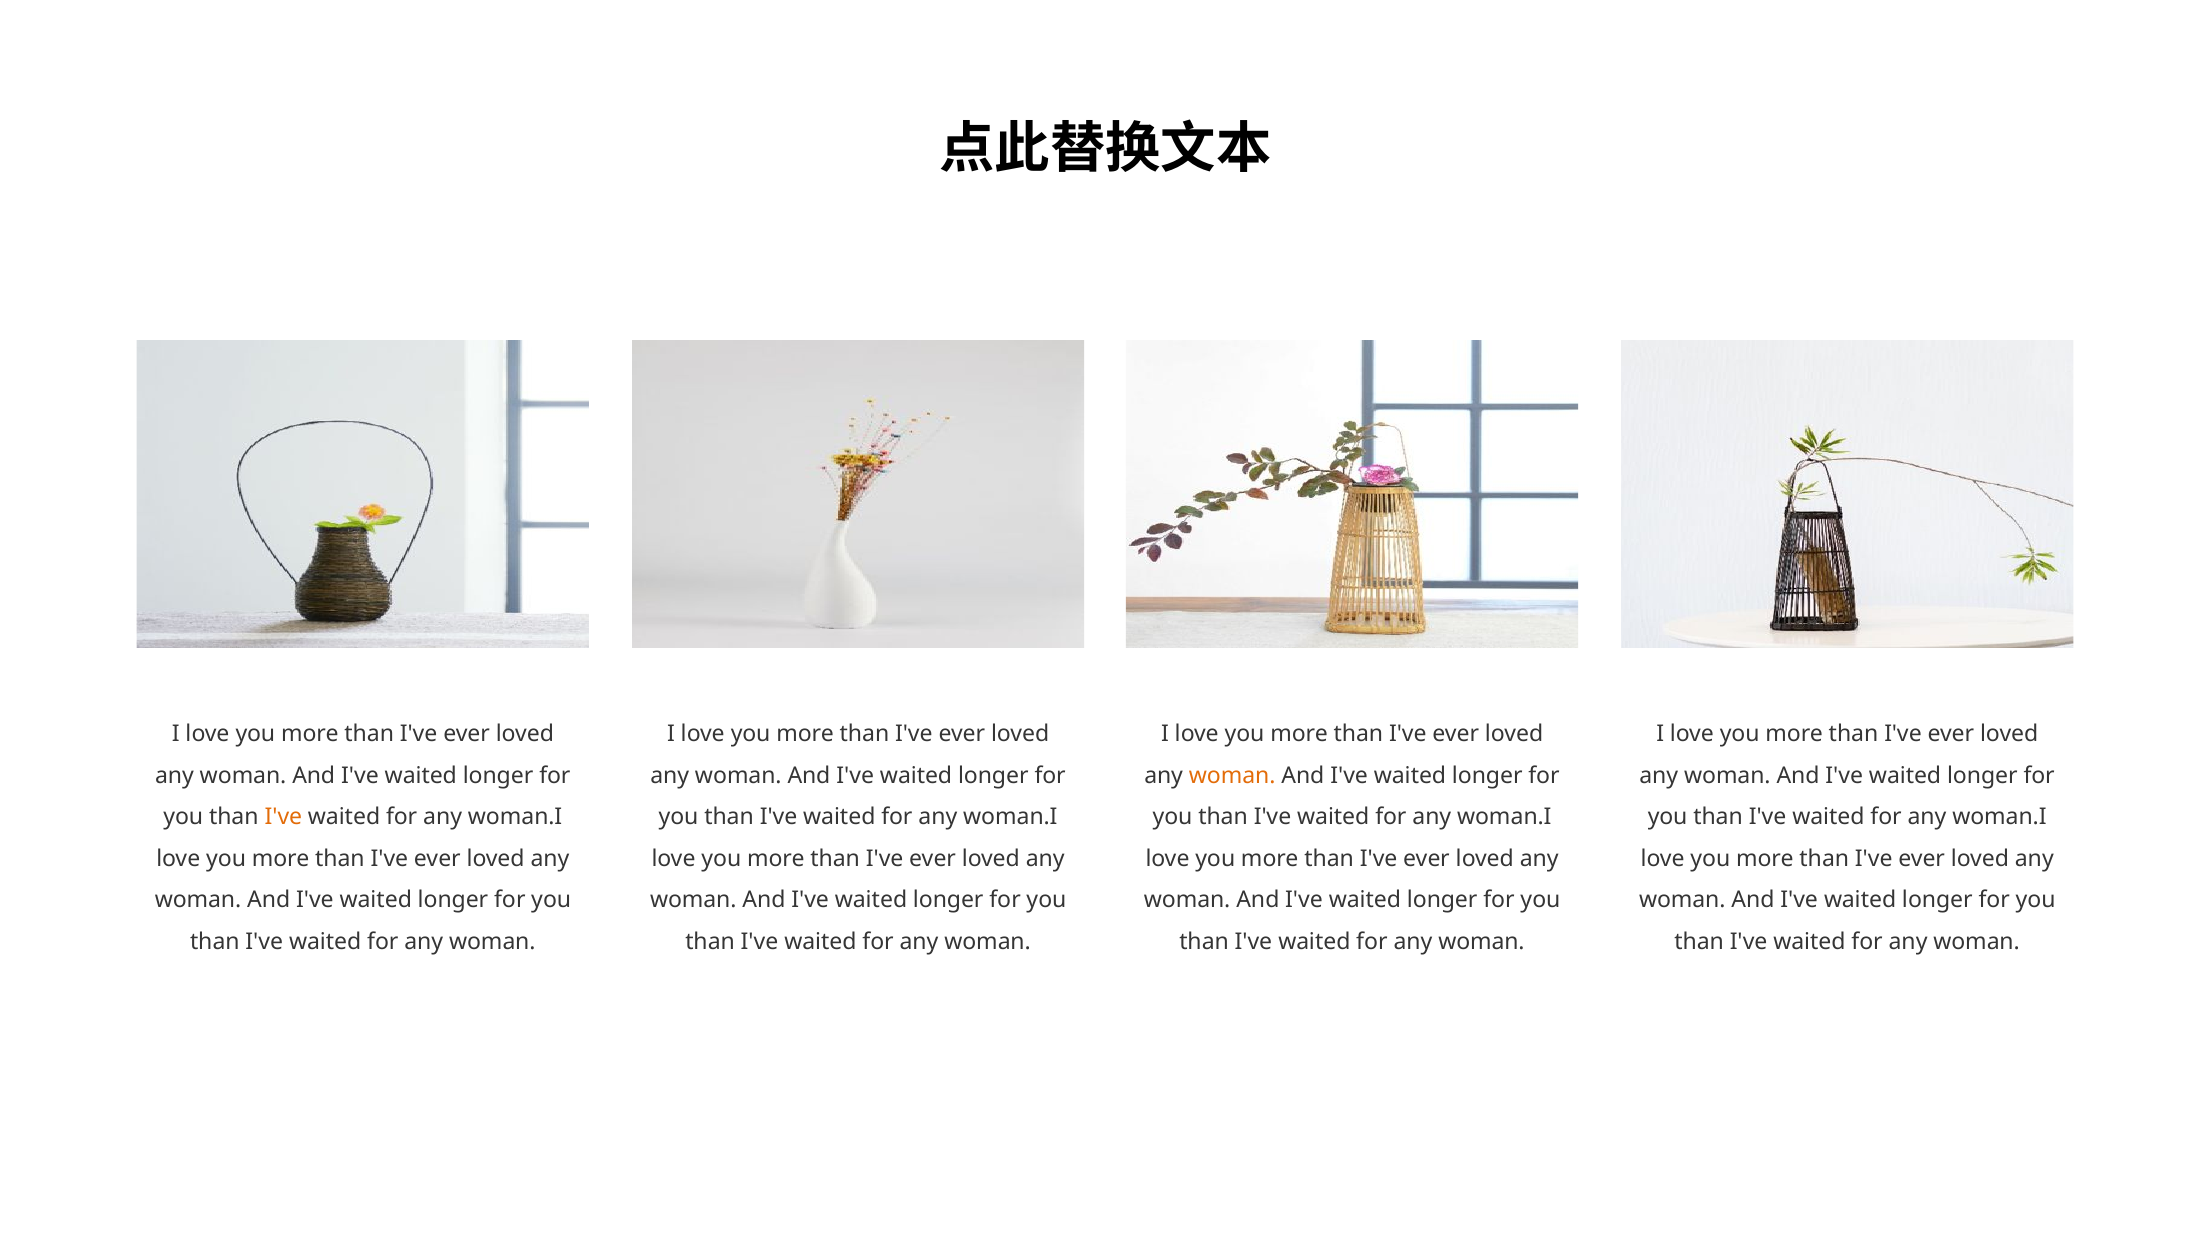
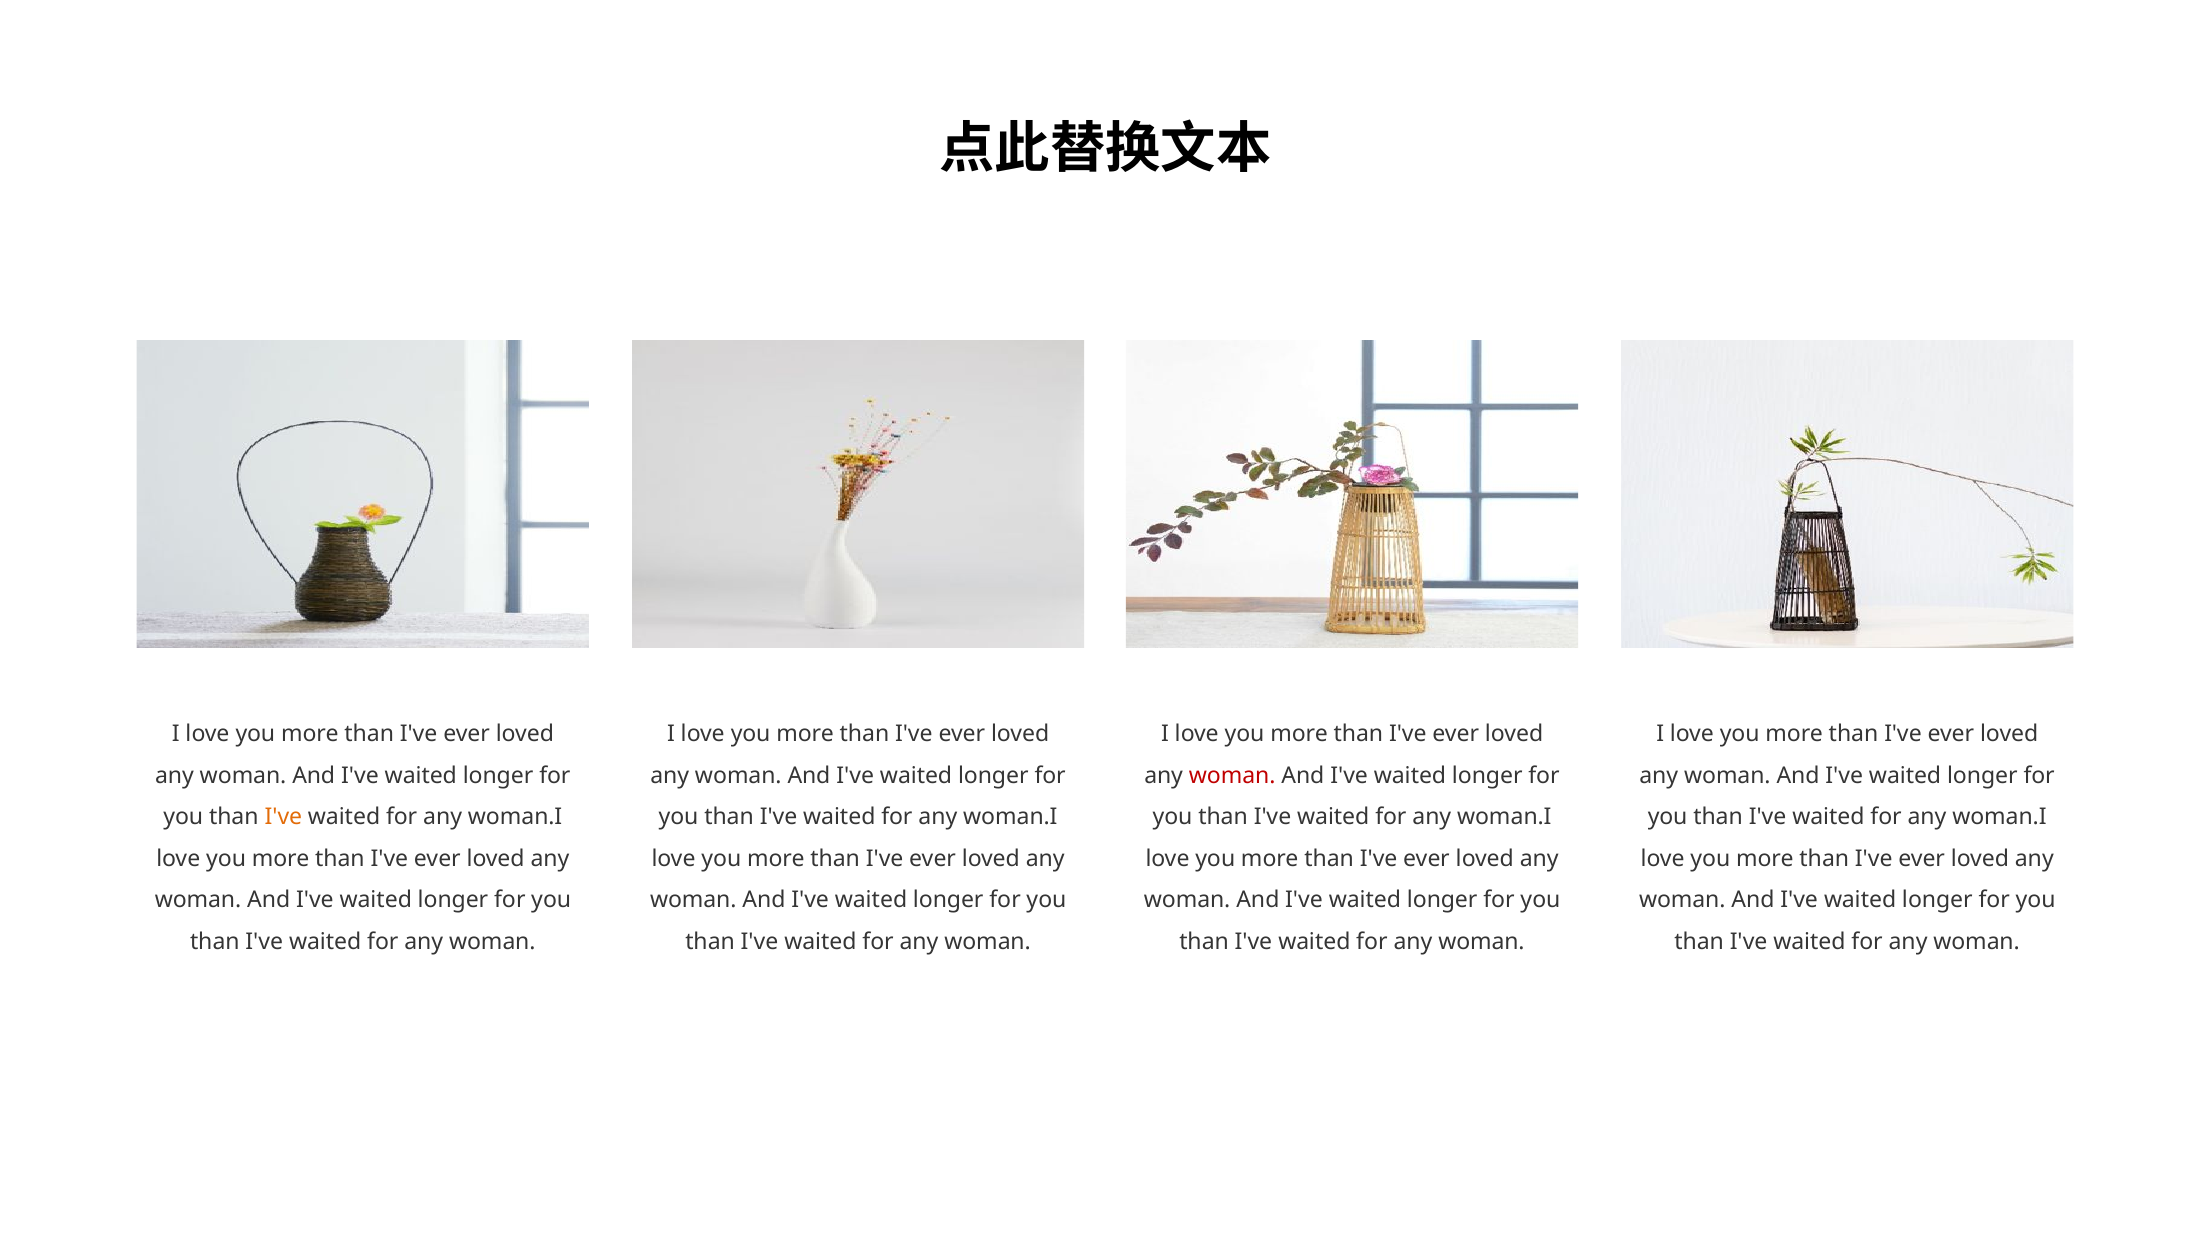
woman colour: orange -> red (1232, 775)
